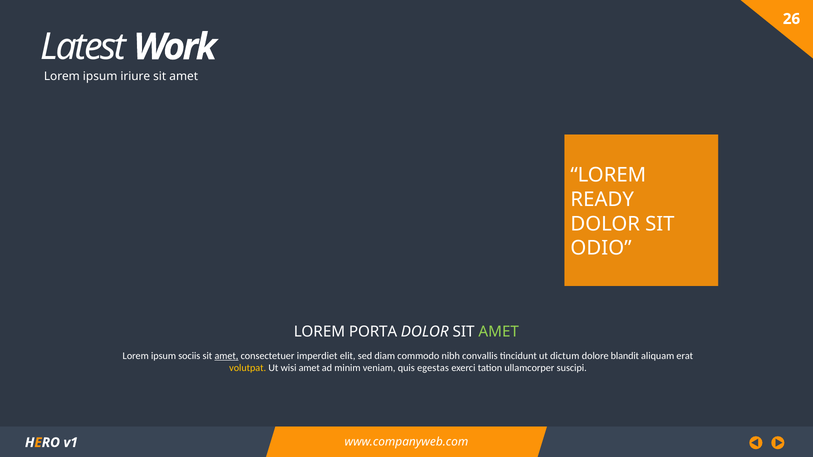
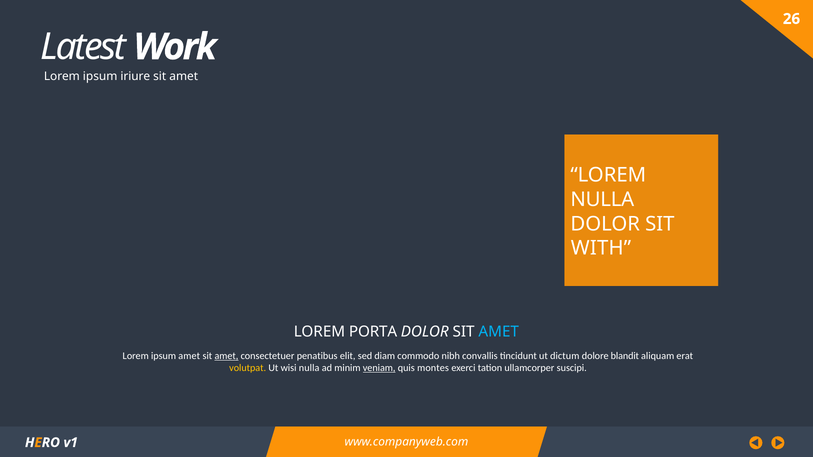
READY: READY -> NULLA (602, 200)
ODIO: ODIO -> WITH (601, 248)
AMET colour: light green -> light blue (499, 332)
ipsum sociis: sociis -> amet (189, 356)
imperdiet: imperdiet -> penatibus (317, 356)
wisi amet: amet -> nulla (309, 368)
veniam underline: none -> present (379, 368)
egestas: egestas -> montes (433, 368)
